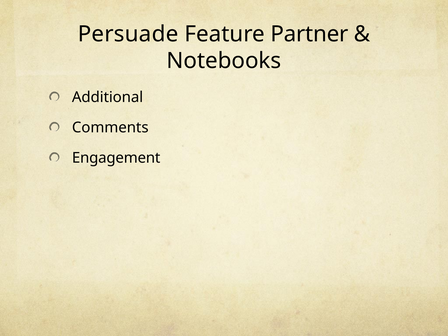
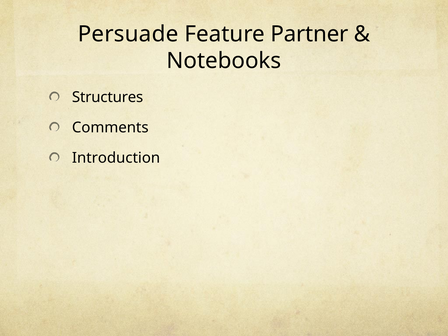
Additional: Additional -> Structures (108, 97)
Engagement: Engagement -> Introduction (116, 158)
